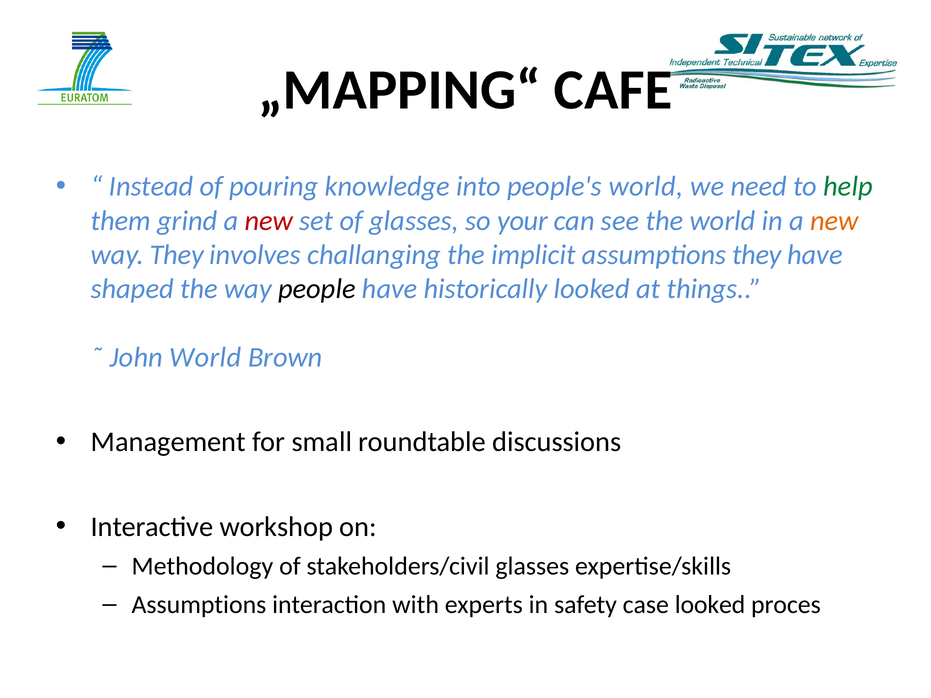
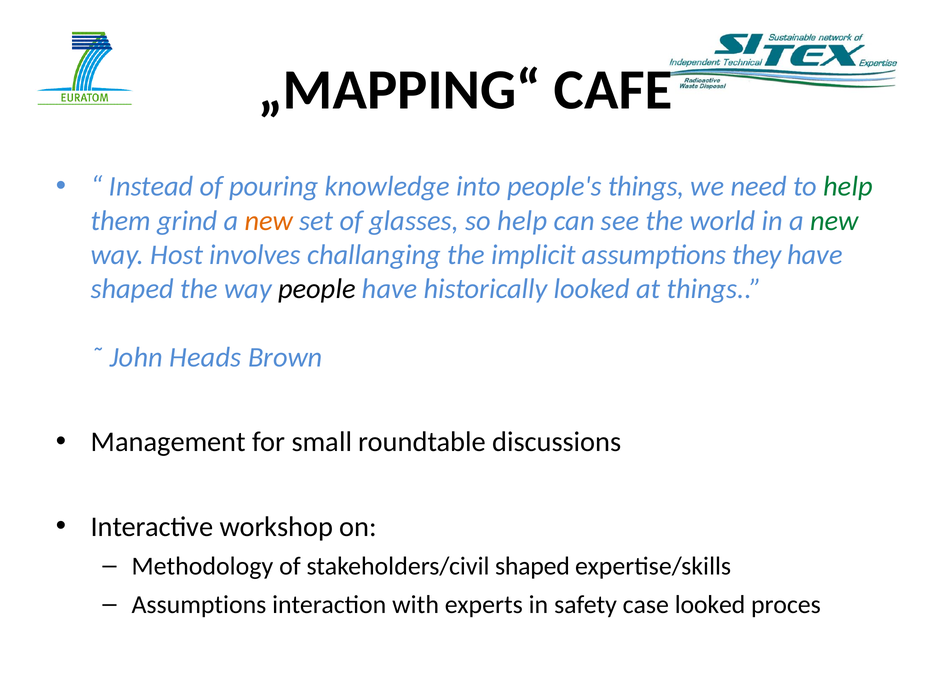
people's world: world -> things (646, 187)
new colour: red -> orange (269, 221)
so your: your -> help (522, 221)
new colour: orange -> green (834, 221)
way They: They -> Host (177, 255)
John World: World -> Heads (205, 357)
stakeholders/civil glasses: glasses -> shaped (532, 567)
